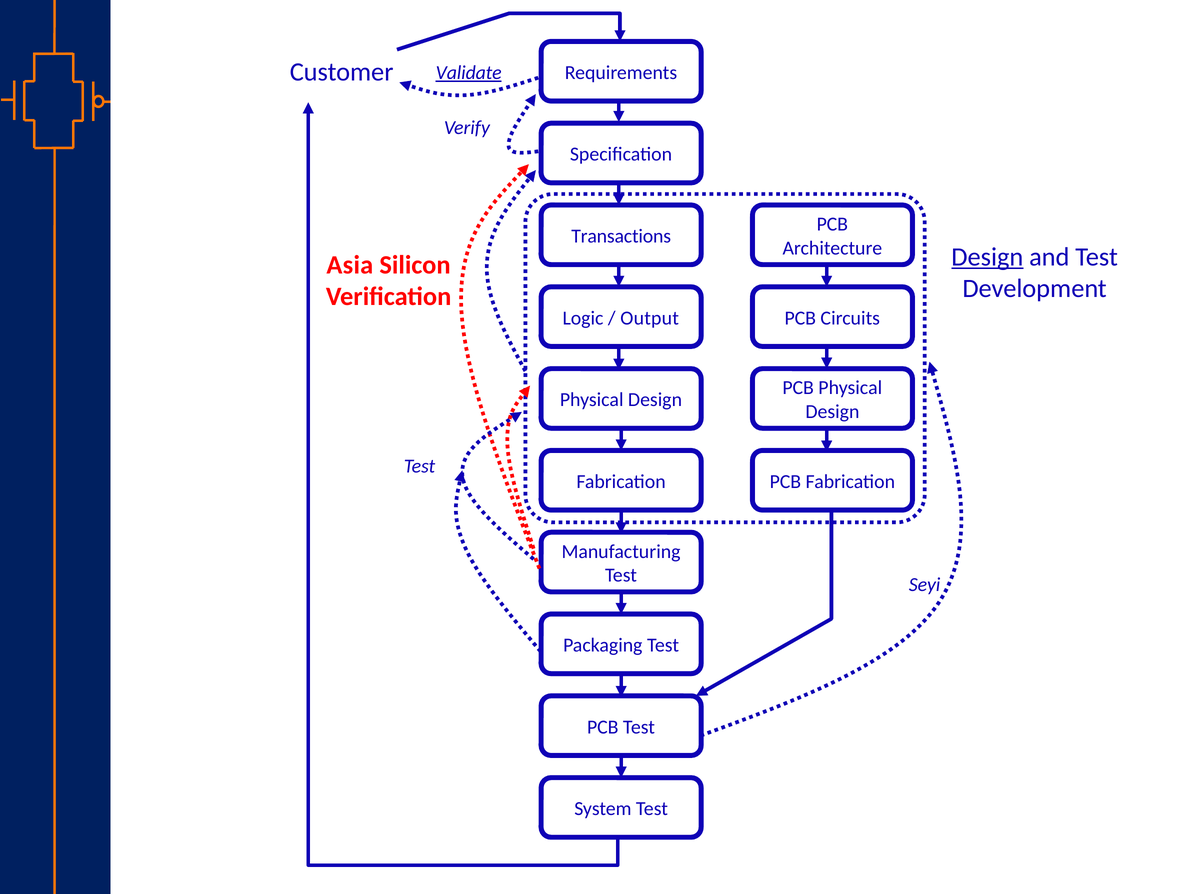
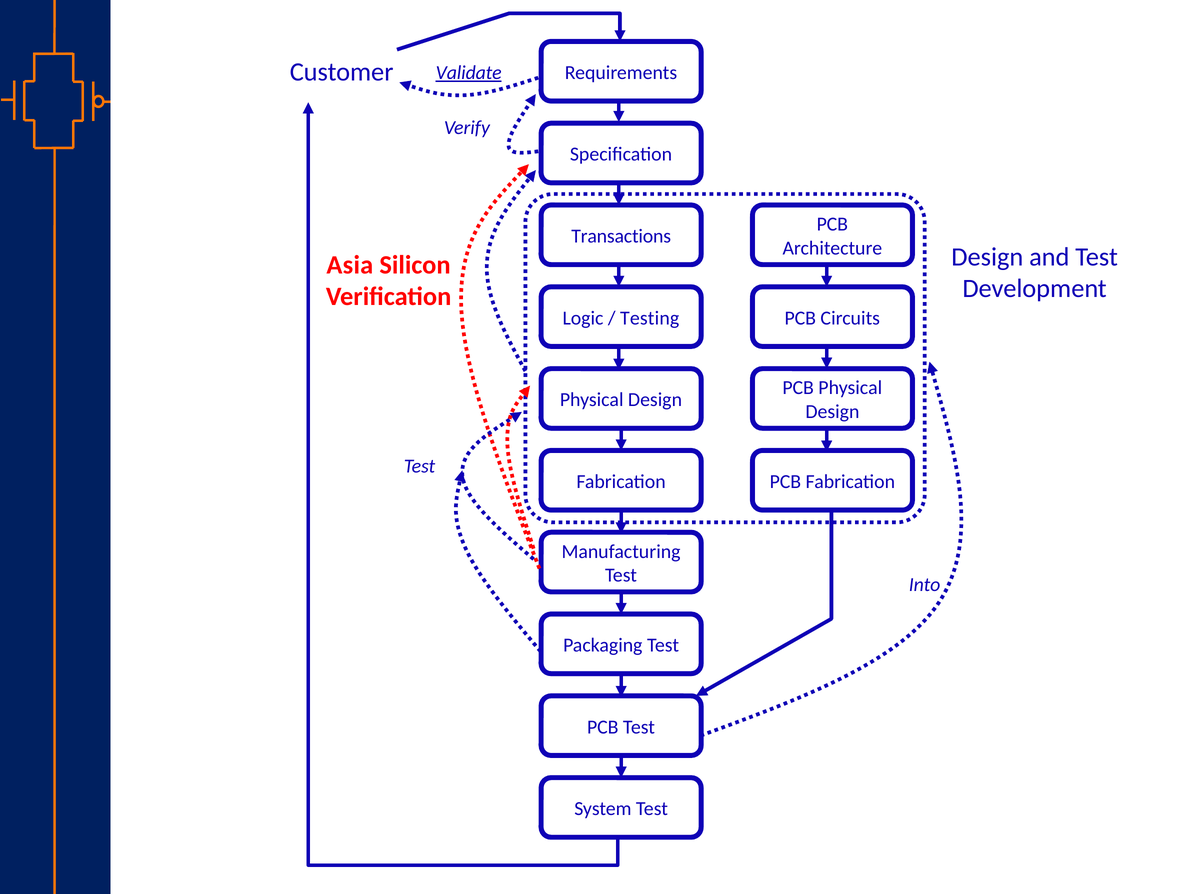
Design underline: present -> none (987, 257)
Output: Output -> Testing (650, 318)
Seyi: Seyi -> Into (925, 584)
